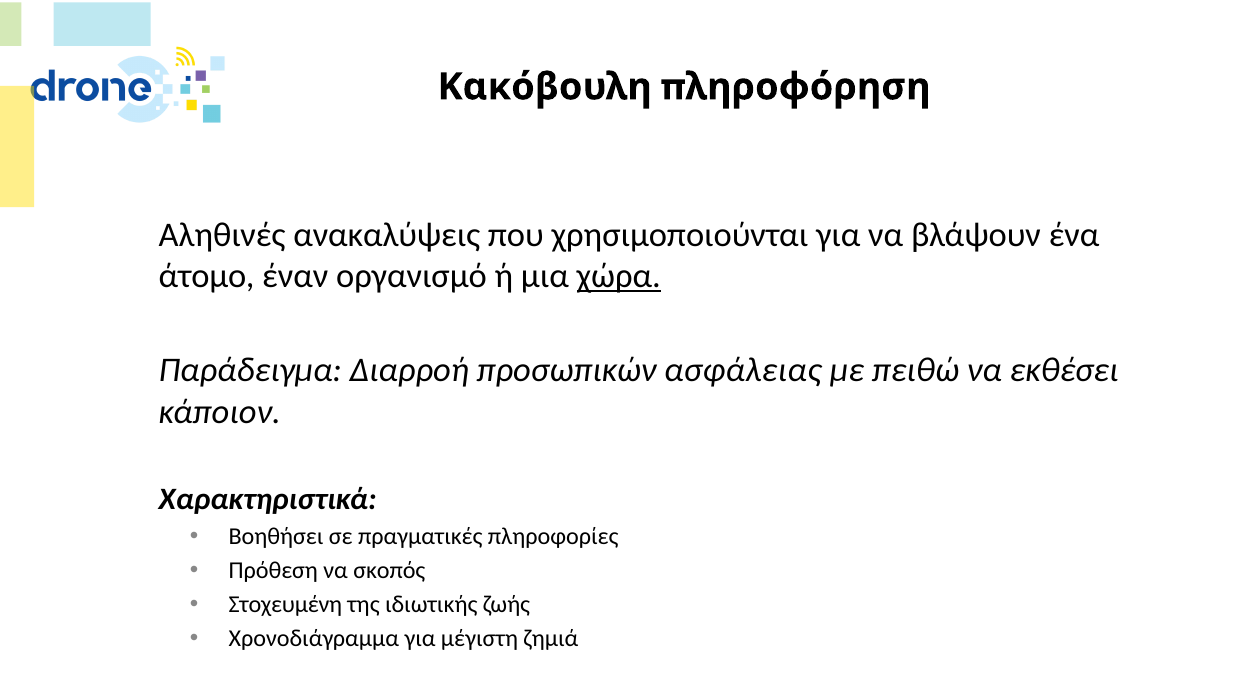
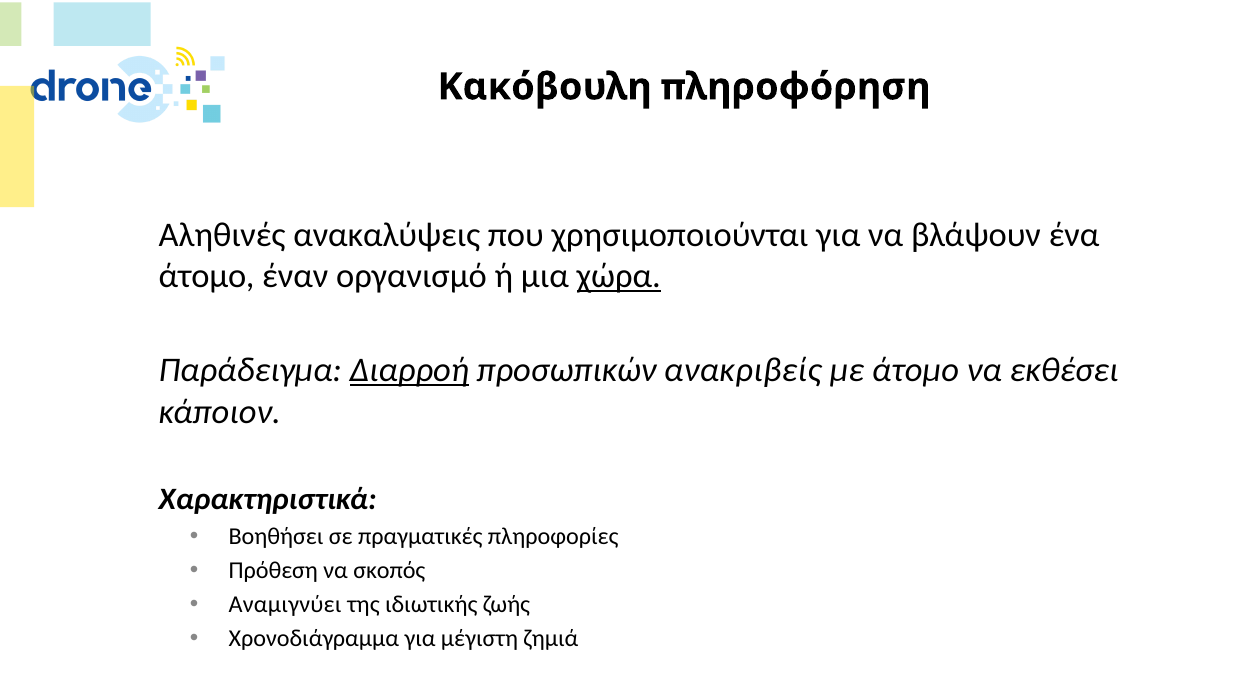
Διαρροή underline: none -> present (409, 371)
ασφάλειας: ασφάλειας -> ανακριβείς (743, 371)
με πειθώ: πειθώ -> άτομο (915, 371)
Στοχευμένη: Στοχευμένη -> Αναμιγνύει (285, 605)
